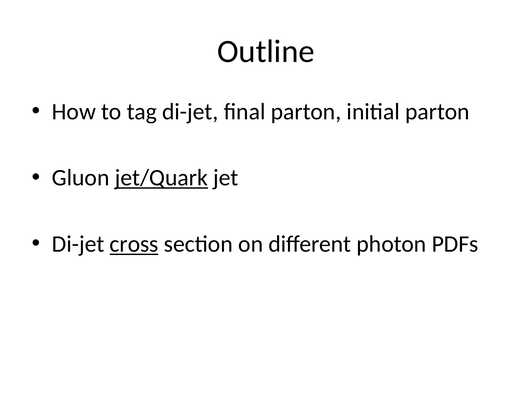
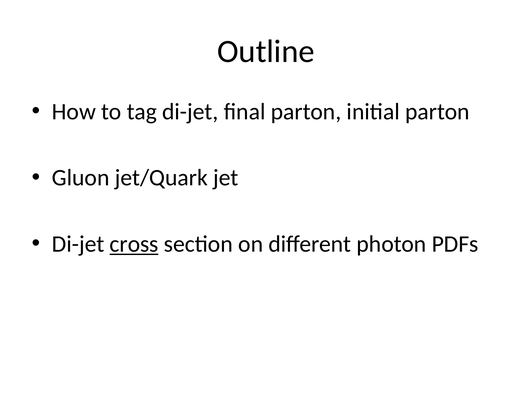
jet/Quark underline: present -> none (161, 178)
